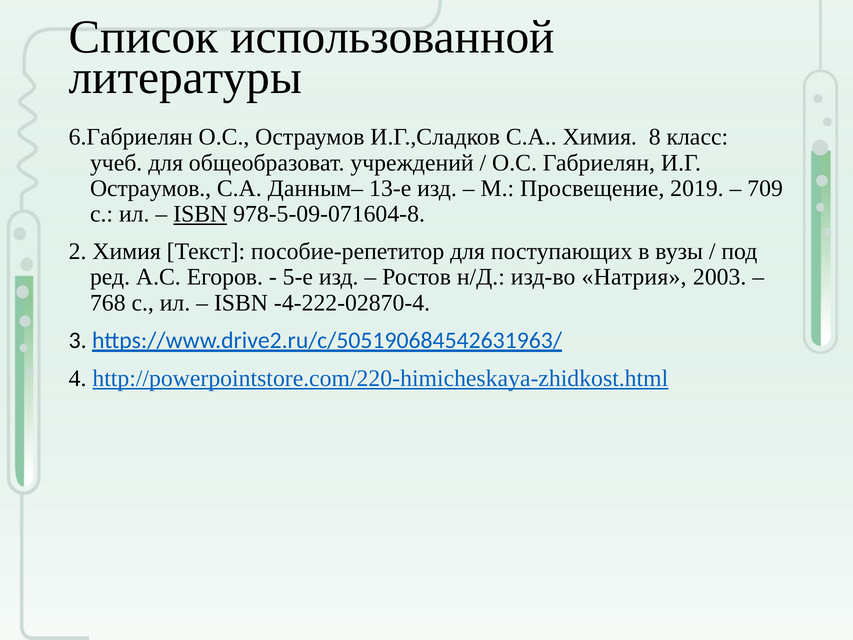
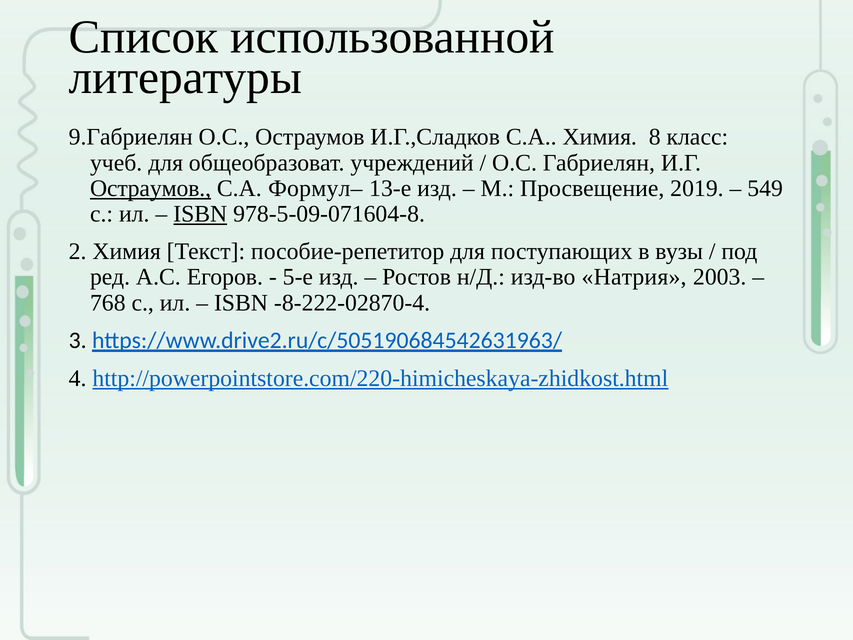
6.Габриелян: 6.Габриелян -> 9.Габриелян (131, 137)
Остраумов underline: none -> present (151, 188)
Данным–: Данным– -> Формул– (315, 188)
709: 709 -> 549 (765, 188)
-4-222-02870-4: -4-222-02870-4 -> -8-222-02870-4 (352, 303)
